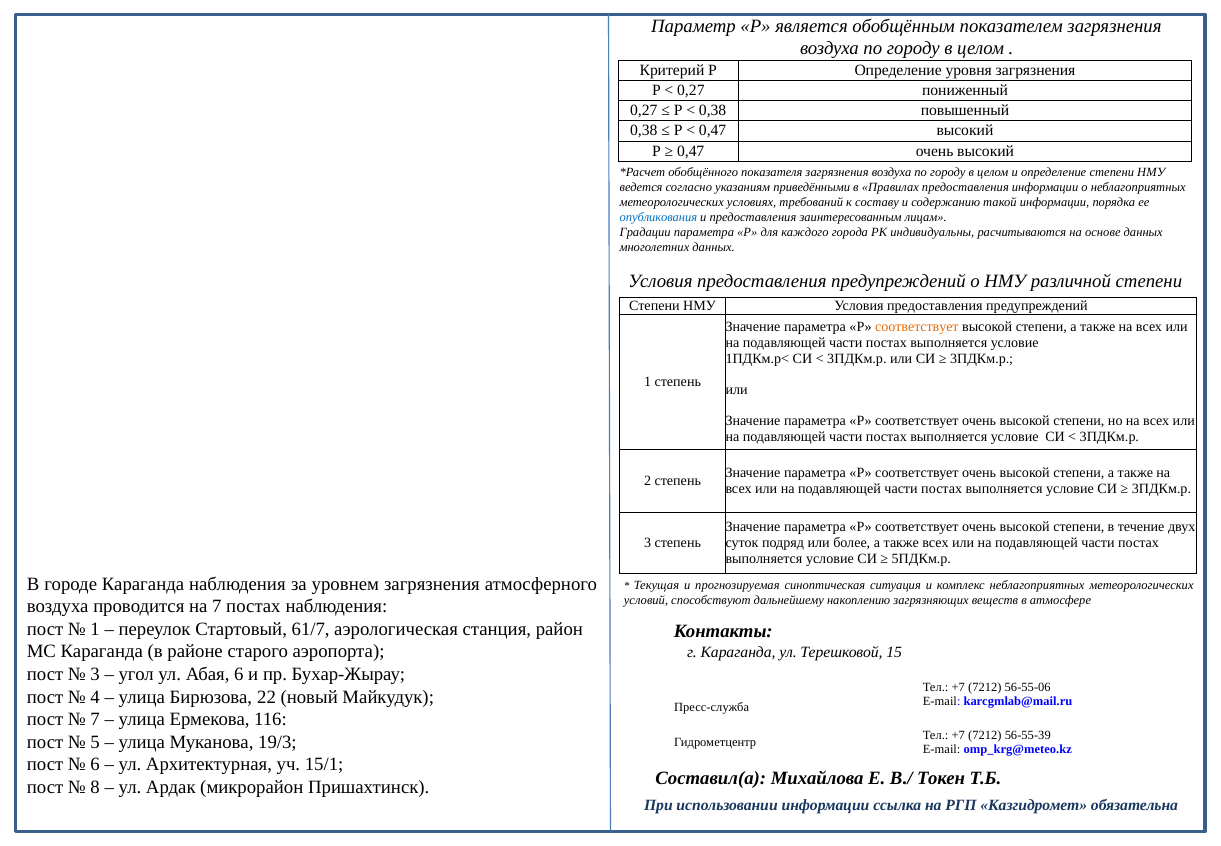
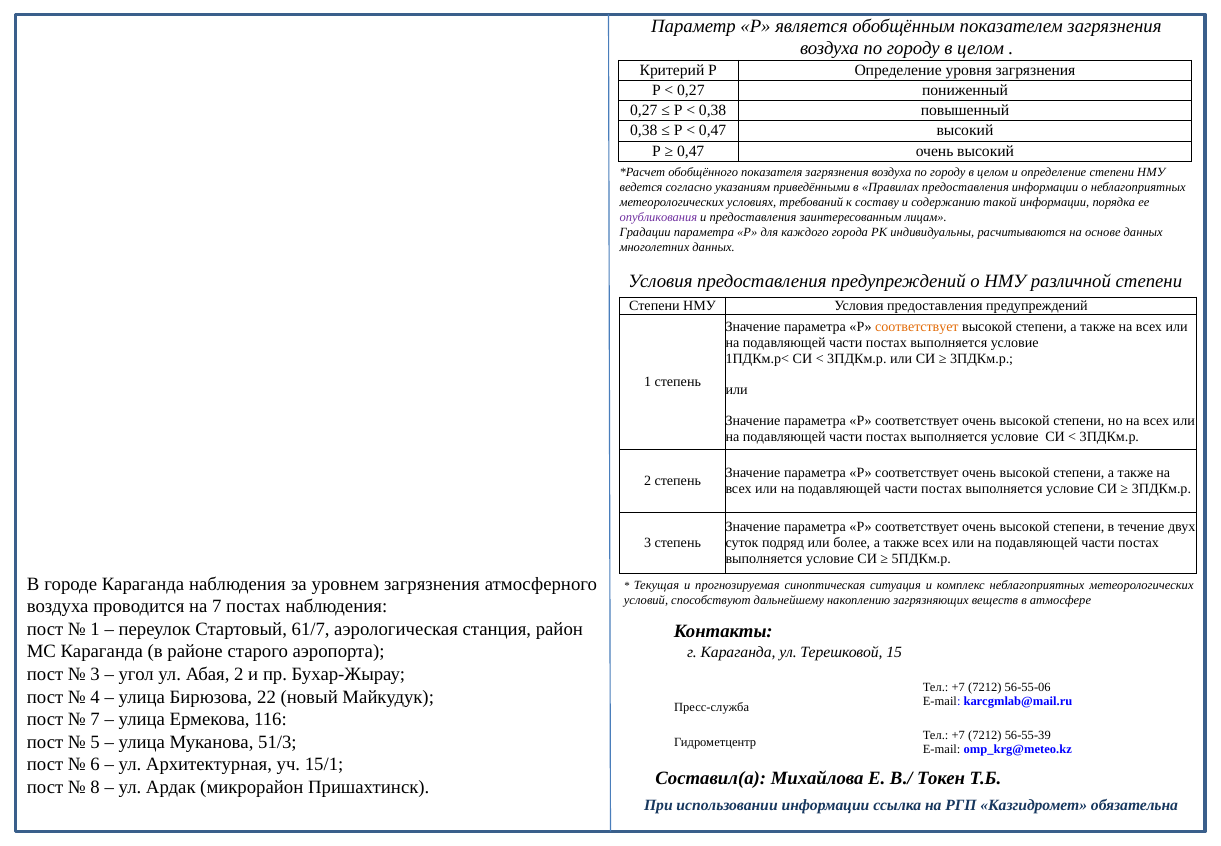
опубликования colour: blue -> purple (658, 218)
Абая 6: 6 -> 2 (239, 674)
19/3: 19/3 -> 51/3 (277, 741)
